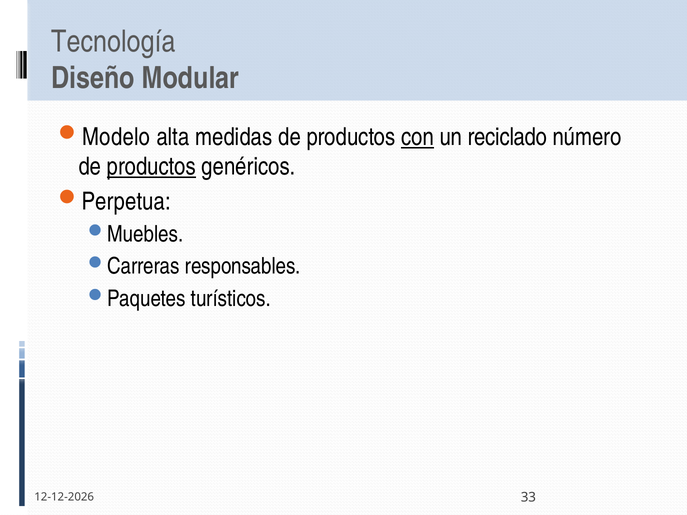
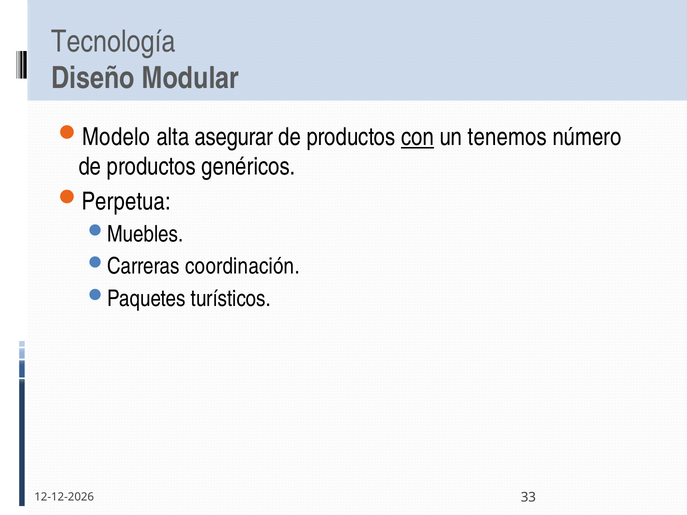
medidas: medidas -> asegurar (234, 137)
reciclado: reciclado -> tenemos (507, 137)
productos underline: present -> none (151, 167)
responsables: responsables -> coordinación (243, 267)
